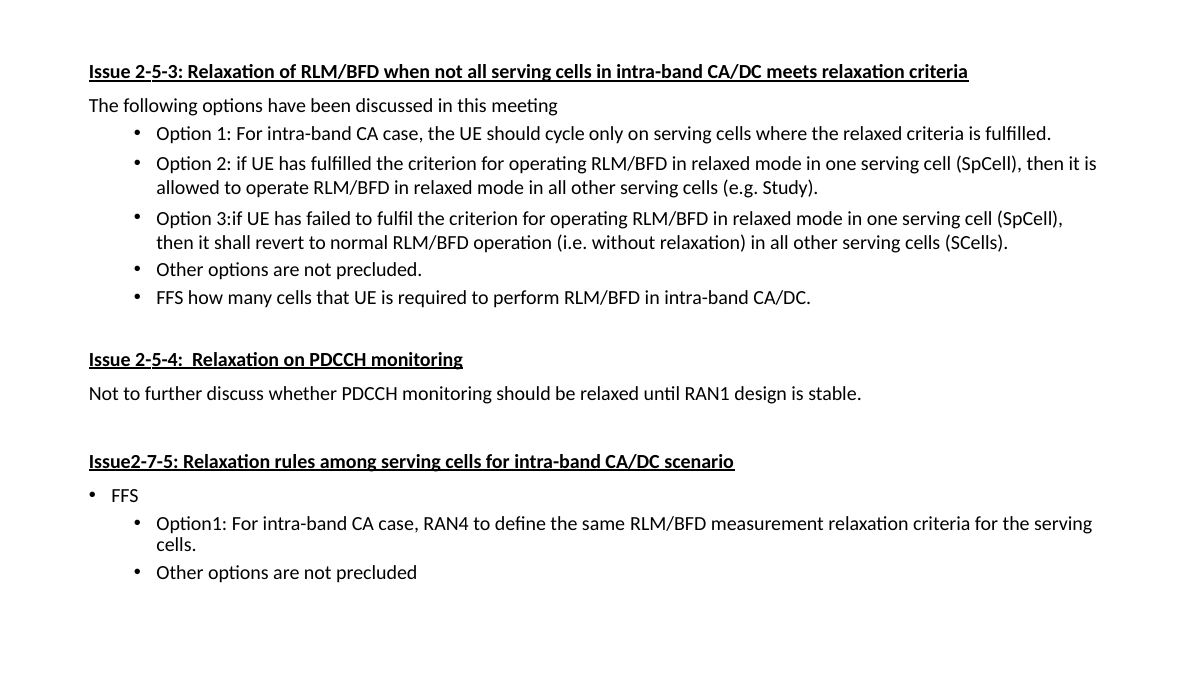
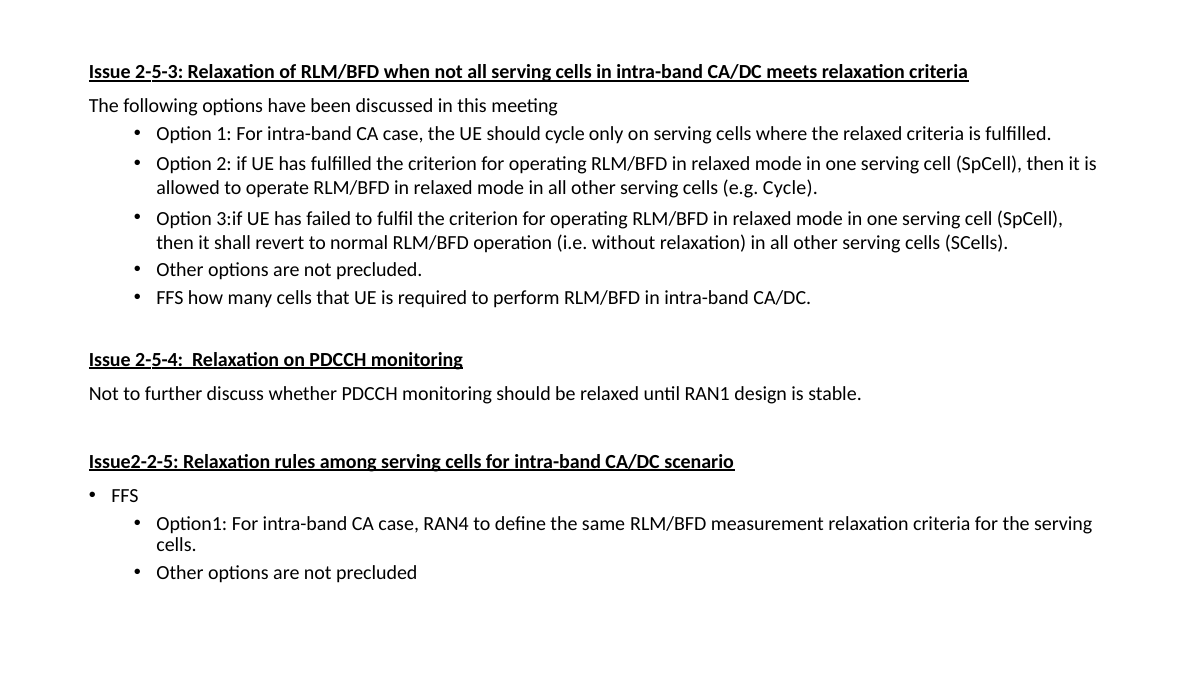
e.g Study: Study -> Cycle (790, 188)
Issue2-7-5: Issue2-7-5 -> Issue2-2-5 (134, 462)
